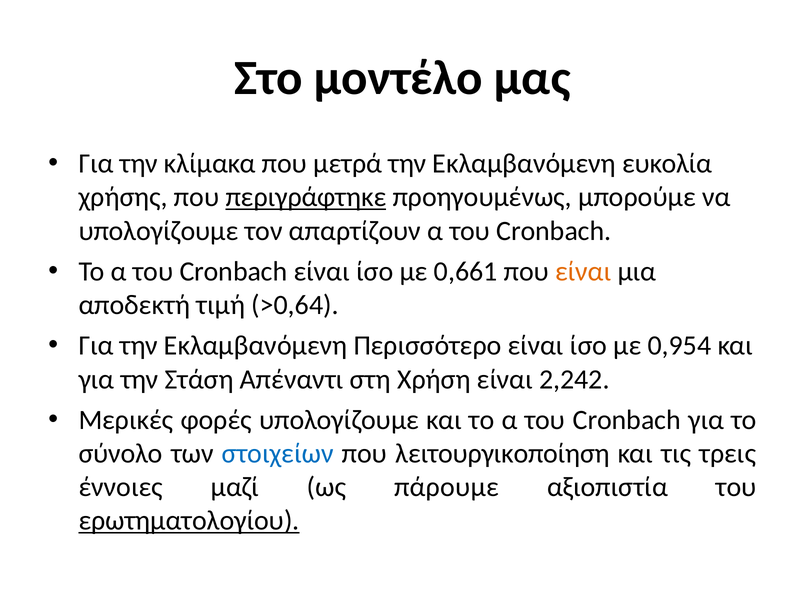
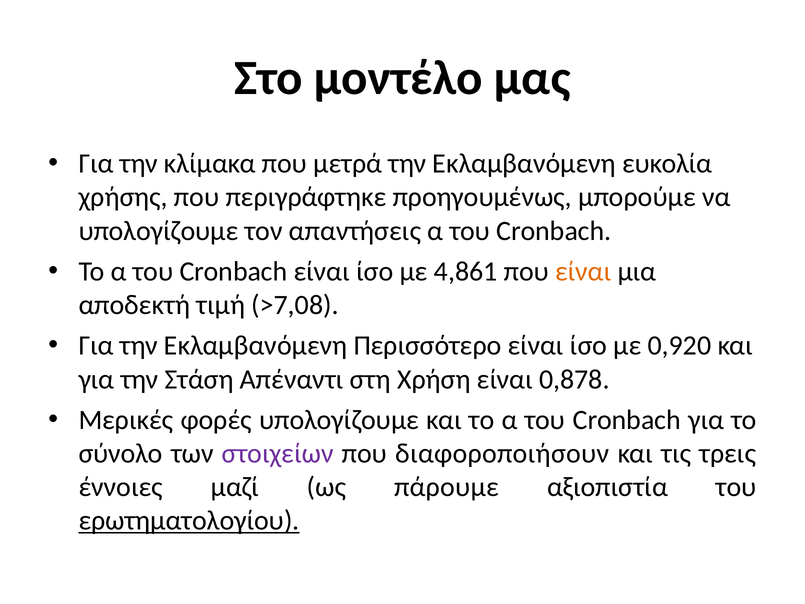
περιγράφτηκε underline: present -> none (306, 197)
απαρτίζουν: απαρτίζουν -> απαντήσεις (355, 231)
0,661: 0,661 -> 4,861 (466, 271)
>0,64: >0,64 -> >7,08 (295, 305)
0,954: 0,954 -> 0,920 (680, 346)
2,242: 2,242 -> 0,878 (574, 379)
στοιχείων colour: blue -> purple (278, 453)
λειτουργικοποίηση: λειτουργικοποίηση -> διαφοροποιήσουν (502, 453)
